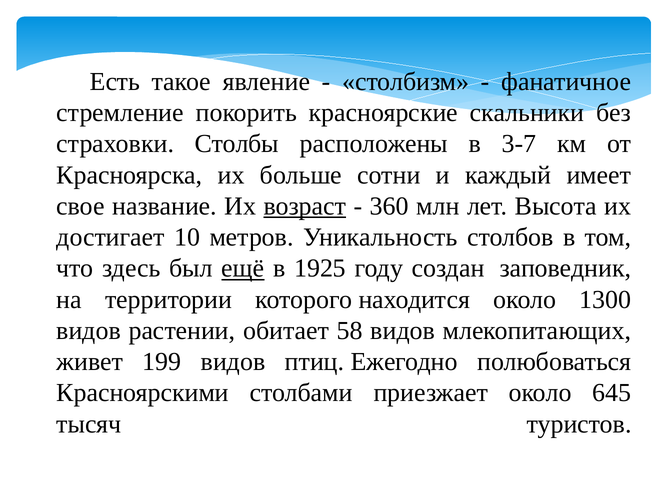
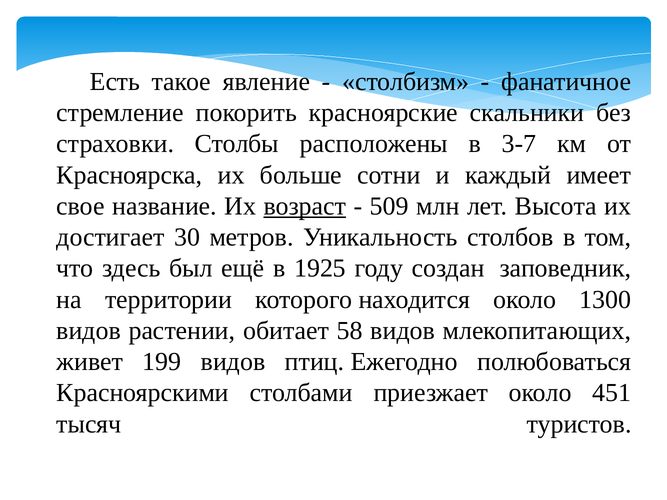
360: 360 -> 509 (389, 206)
10: 10 -> 30 (187, 237)
ещё underline: present -> none (243, 269)
645: 645 -> 451 (612, 393)
